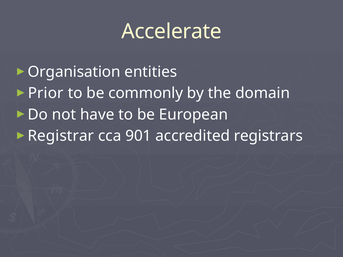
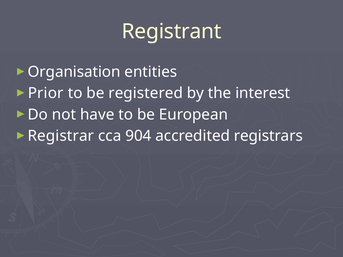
Accelerate: Accelerate -> Registrant (172, 31)
commonly: commonly -> registered (146, 93)
domain: domain -> interest (263, 93)
901: 901 -> 904 (138, 136)
